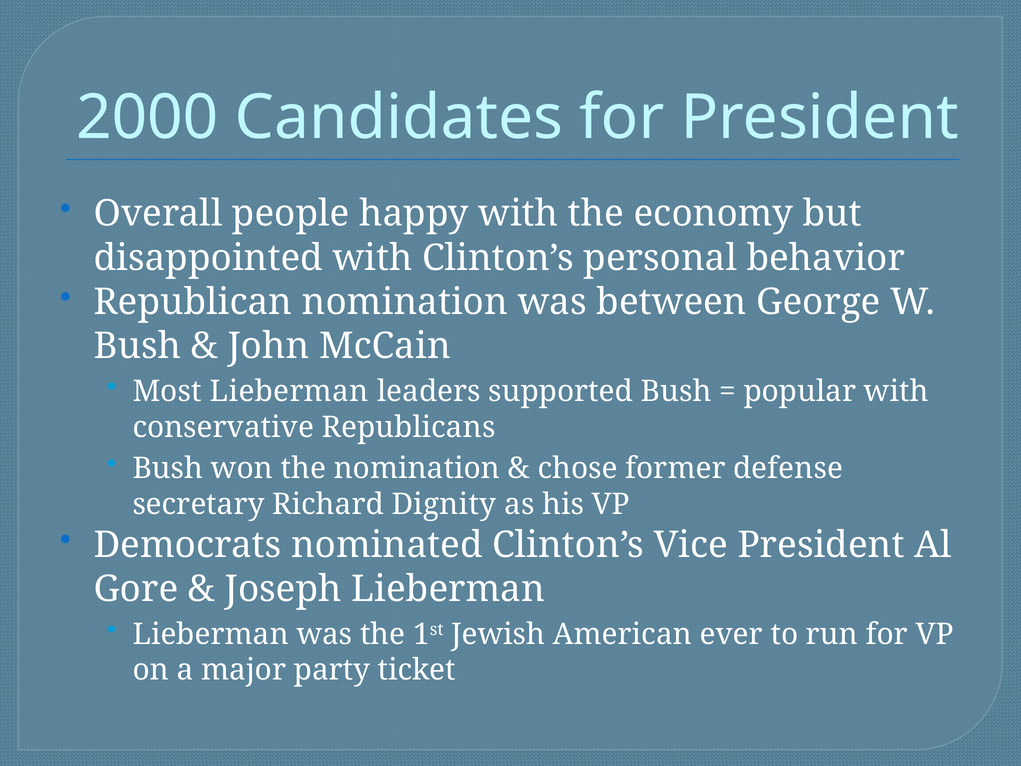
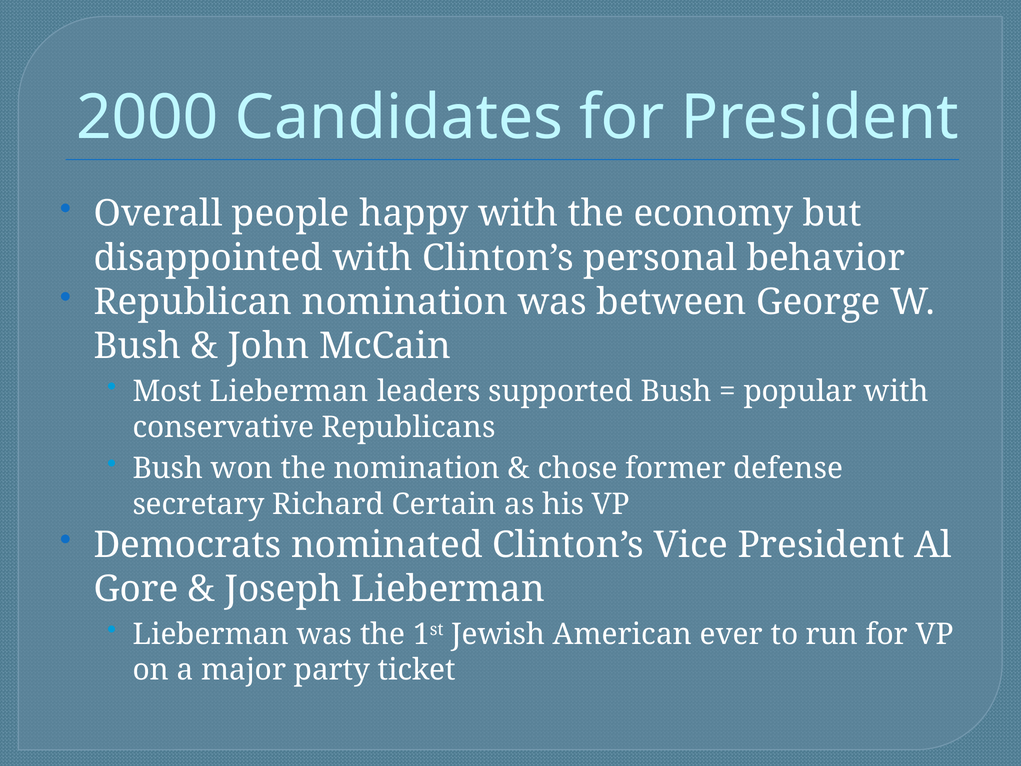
Dignity: Dignity -> Certain (444, 504)
